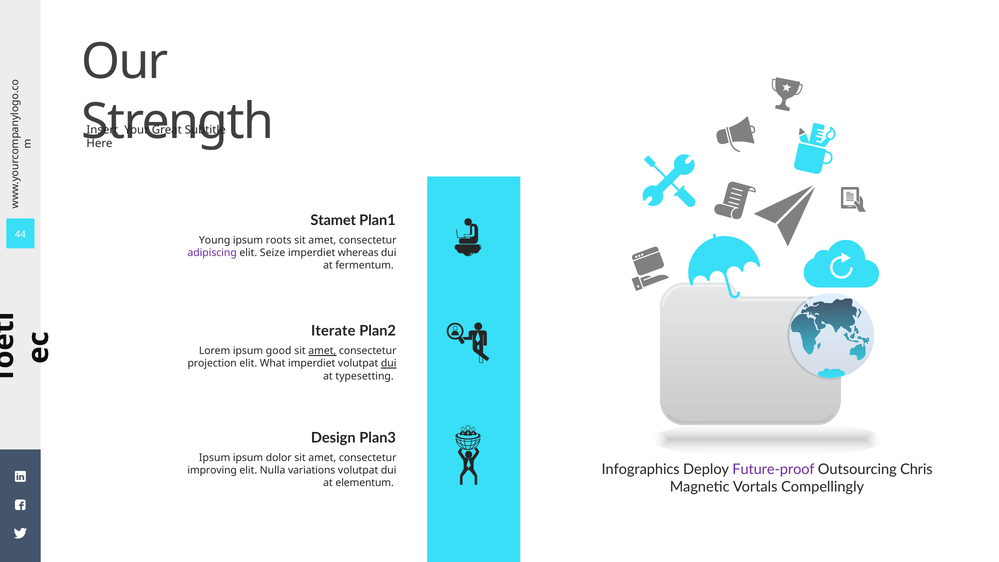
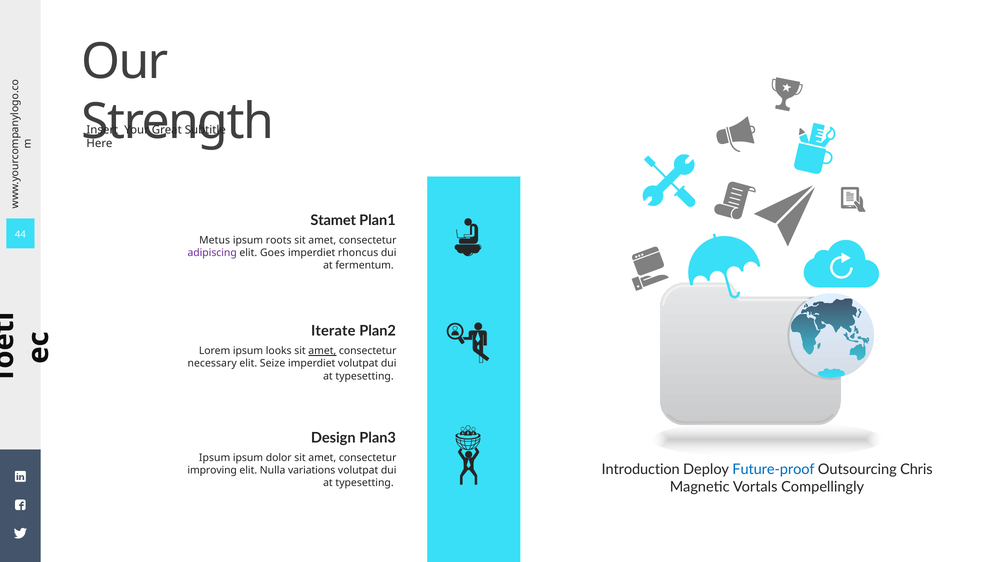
Young: Young -> Metus (215, 240)
Seize: Seize -> Goes (273, 253)
whereas: whereas -> rhoncus (358, 253)
good: good -> looks (279, 351)
projection: projection -> necessary (212, 364)
What: What -> Seize (273, 364)
dui underline: present -> none (389, 364)
Infographics: Infographics -> Introduction (641, 469)
Future-proof colour: purple -> blue (773, 469)
elementum: elementum -> typesetting (365, 483)
